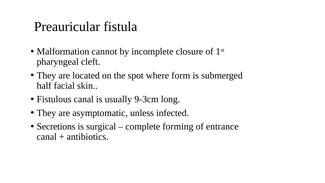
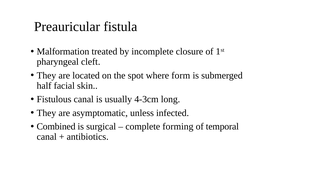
cannot: cannot -> treated (104, 52)
9-3cm: 9-3cm -> 4-3cm (146, 99)
Secretions: Secretions -> Combined (56, 126)
entrance: entrance -> temporal (222, 126)
